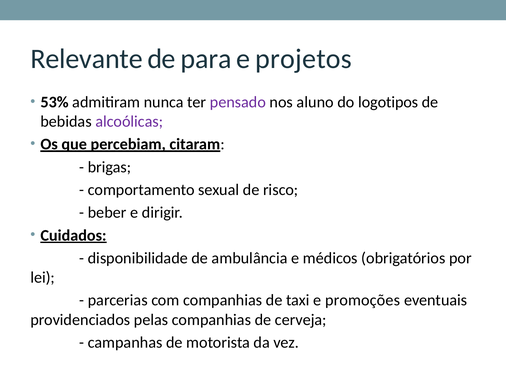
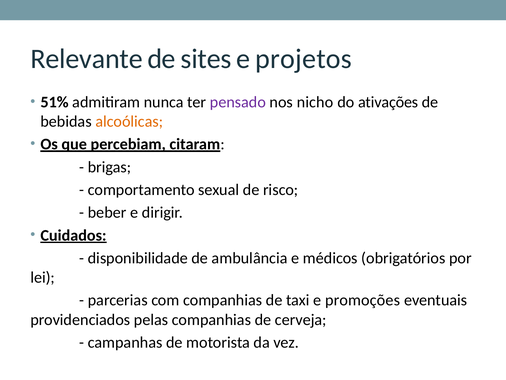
para: para -> sites (206, 59)
53%: 53% -> 51% (55, 102)
aluno: aluno -> nicho (315, 102)
logotipos: logotipos -> ativações (388, 102)
alcoólicas colour: purple -> orange (129, 121)
